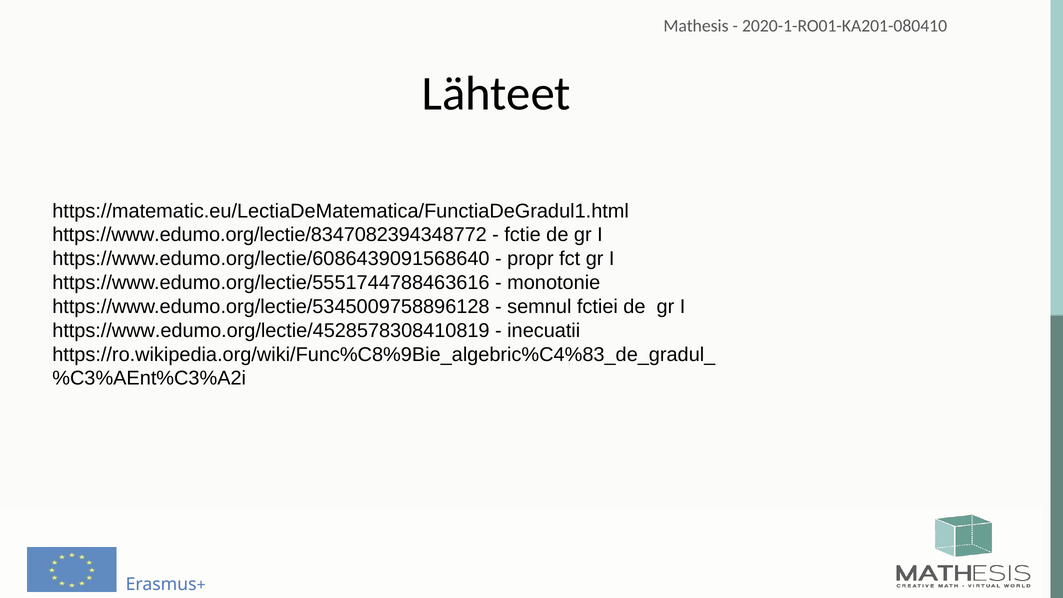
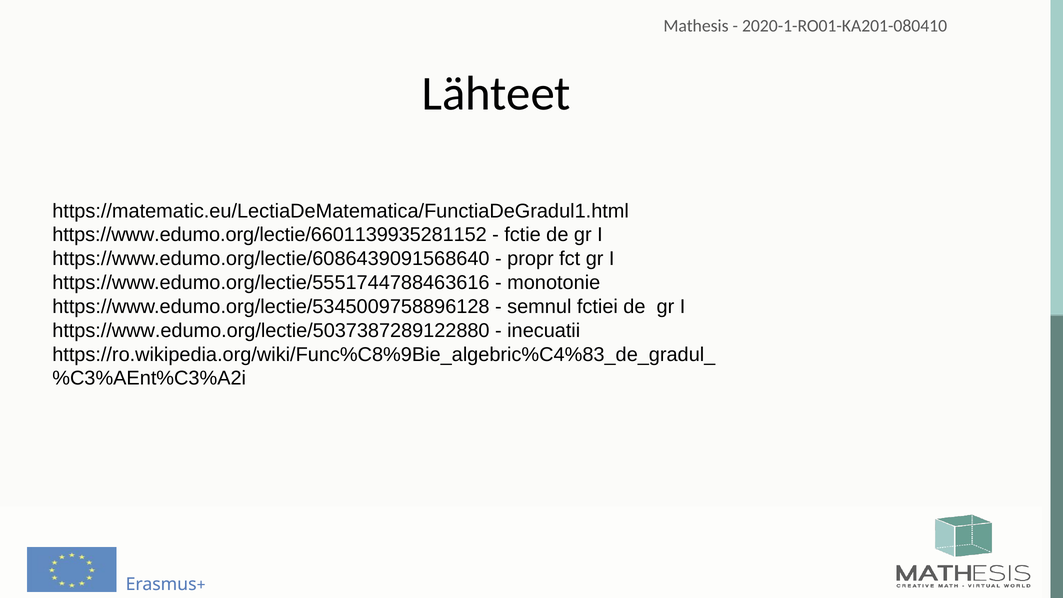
https://www.edumo.org/lectie/8347082394348772: https://www.edumo.org/lectie/8347082394348772 -> https://www.edumo.org/lectie/6601139935281152 (270, 235)
https://www.edumo.org/lectie/4528578308410819: https://www.edumo.org/lectie/4528578308410819 -> https://www.edumo.org/lectie/5037387289122880 (271, 330)
